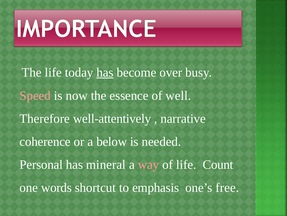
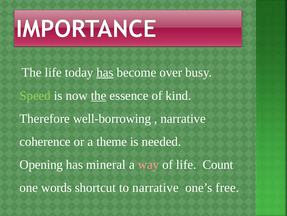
Speed colour: pink -> light green (35, 95)
the underline: none -> present (99, 95)
well: well -> kind (178, 95)
well-attentively: well-attentively -> well-borrowing (112, 118)
below: below -> theme (112, 141)
Personal: Personal -> Opening (41, 164)
to emphasis: emphasis -> narrative (156, 187)
